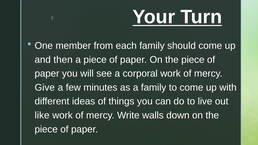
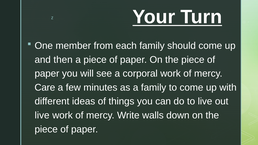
Give: Give -> Care (45, 88)
like: like -> live (42, 115)
